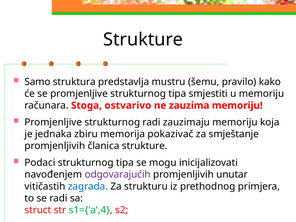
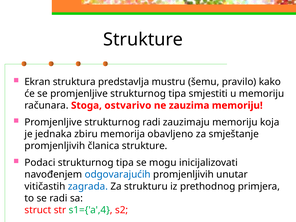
Samo: Samo -> Ekran (37, 82)
pokazivač: pokazivač -> obavljeno (170, 134)
odgovarajućih colour: purple -> blue (118, 175)
